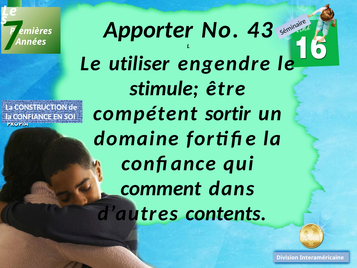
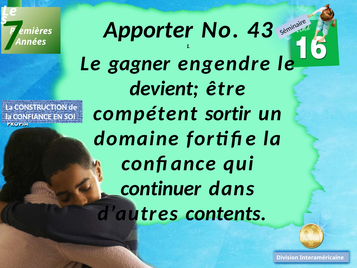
utiliser: utiliser -> gagner (139, 63)
stimule: stimule -> devient (164, 88)
comment: comment -> continuer (161, 188)
